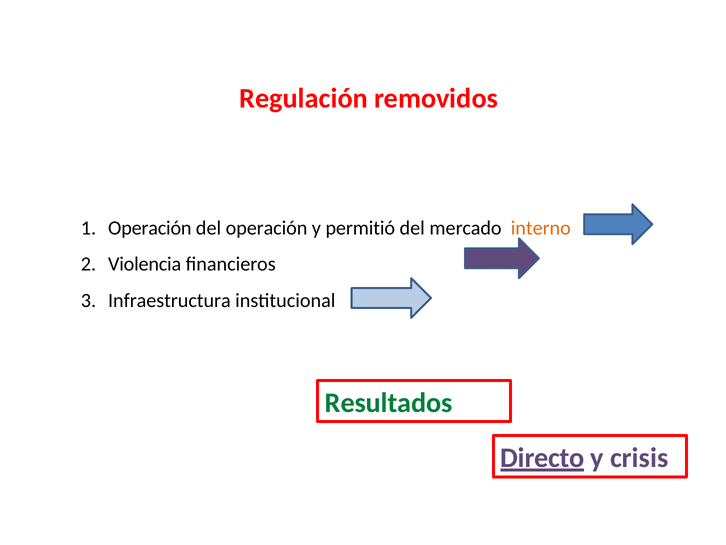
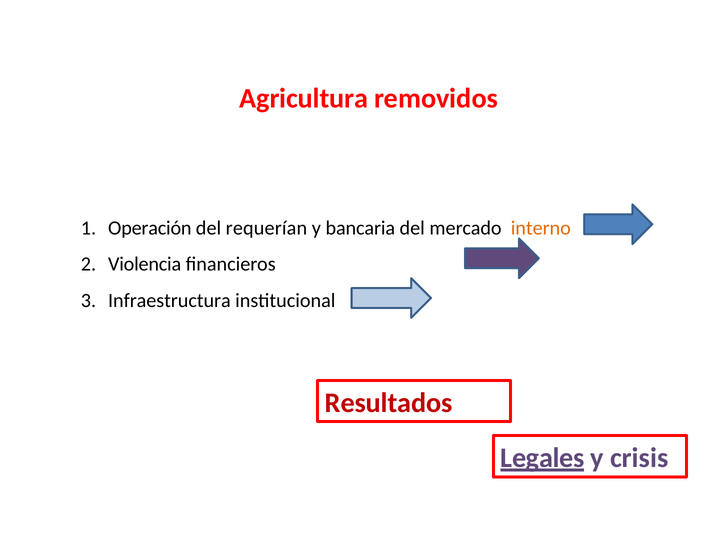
Regulación: Regulación -> Agricultura (304, 98)
del operación: operación -> requerían (266, 228)
permitió: permitió -> bancaria (360, 228)
Resultados colour: green -> red (389, 402)
Directo: Directo -> Legales (542, 457)
